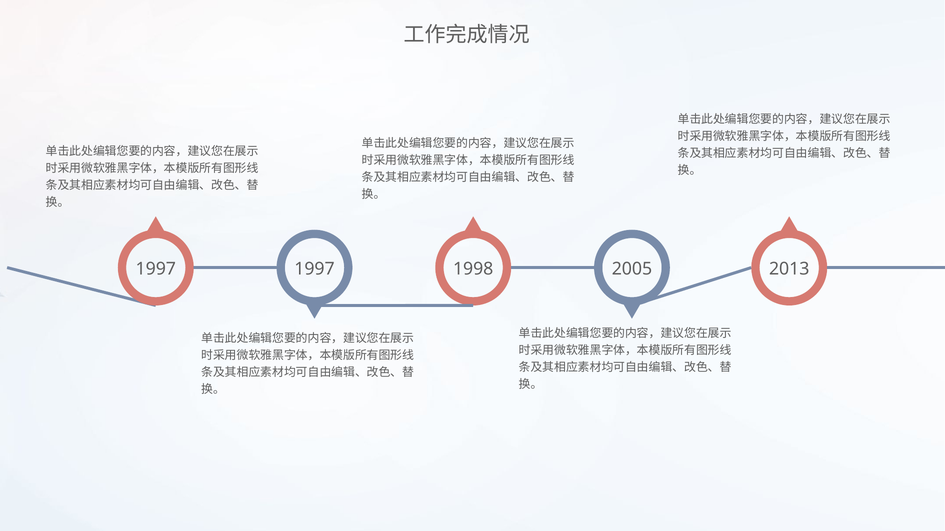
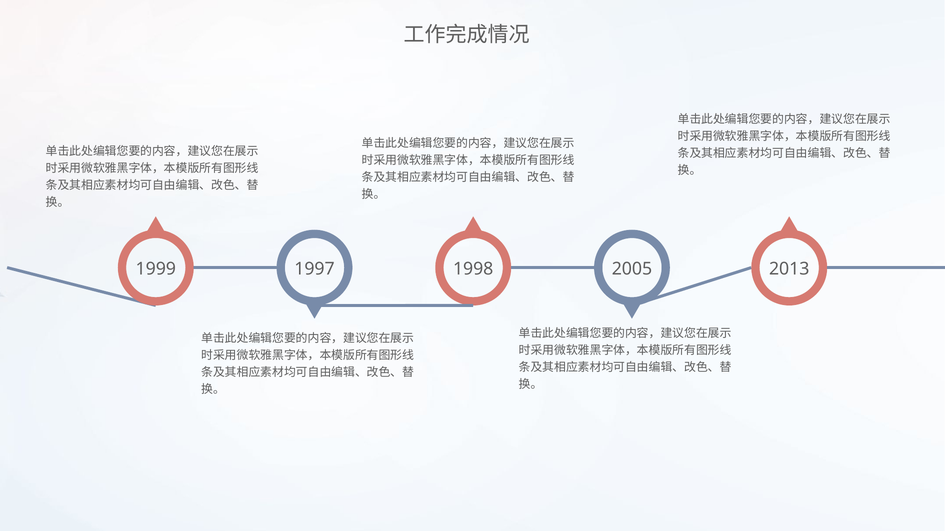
1997: 1997 -> 1999 (156, 269)
